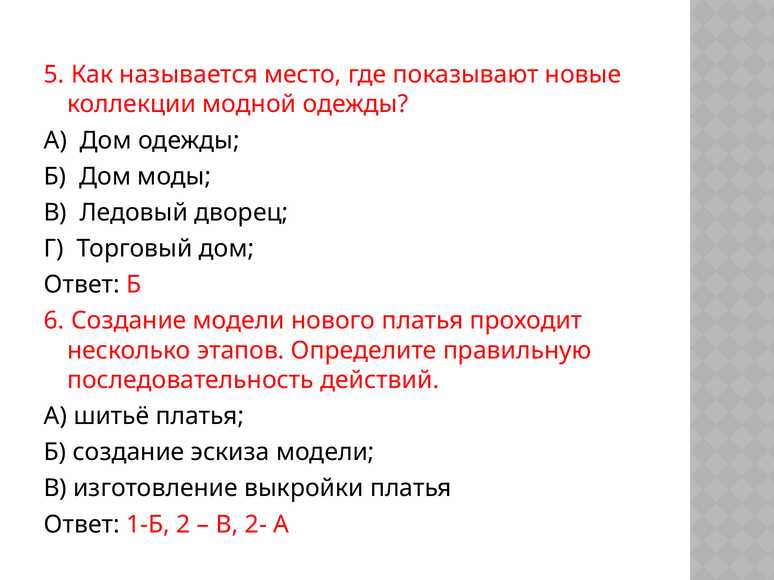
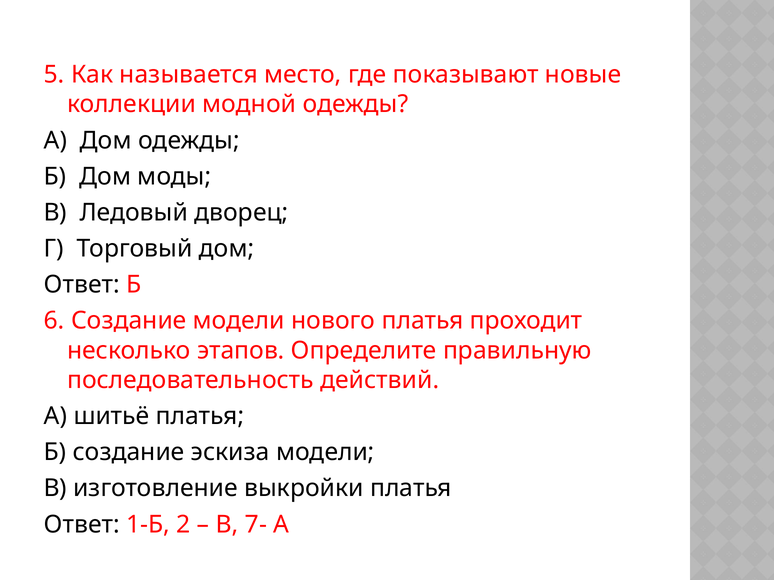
2-: 2- -> 7- (256, 525)
